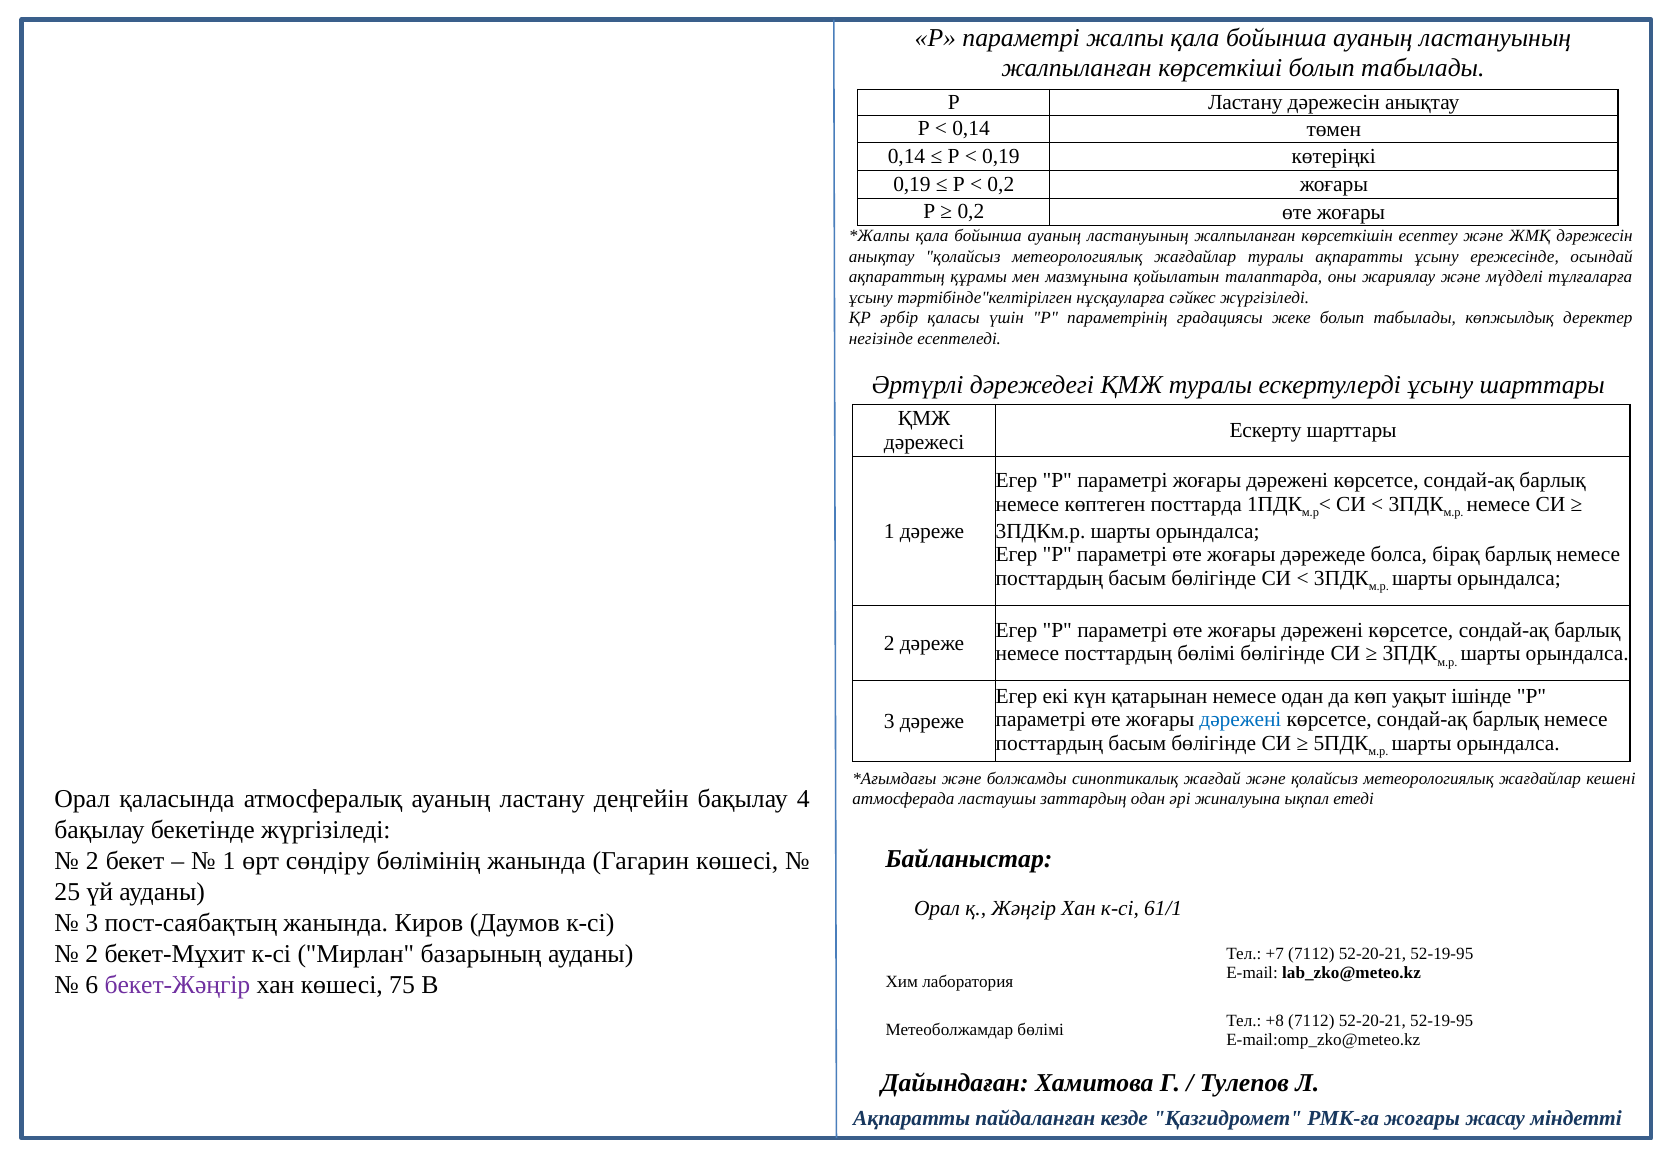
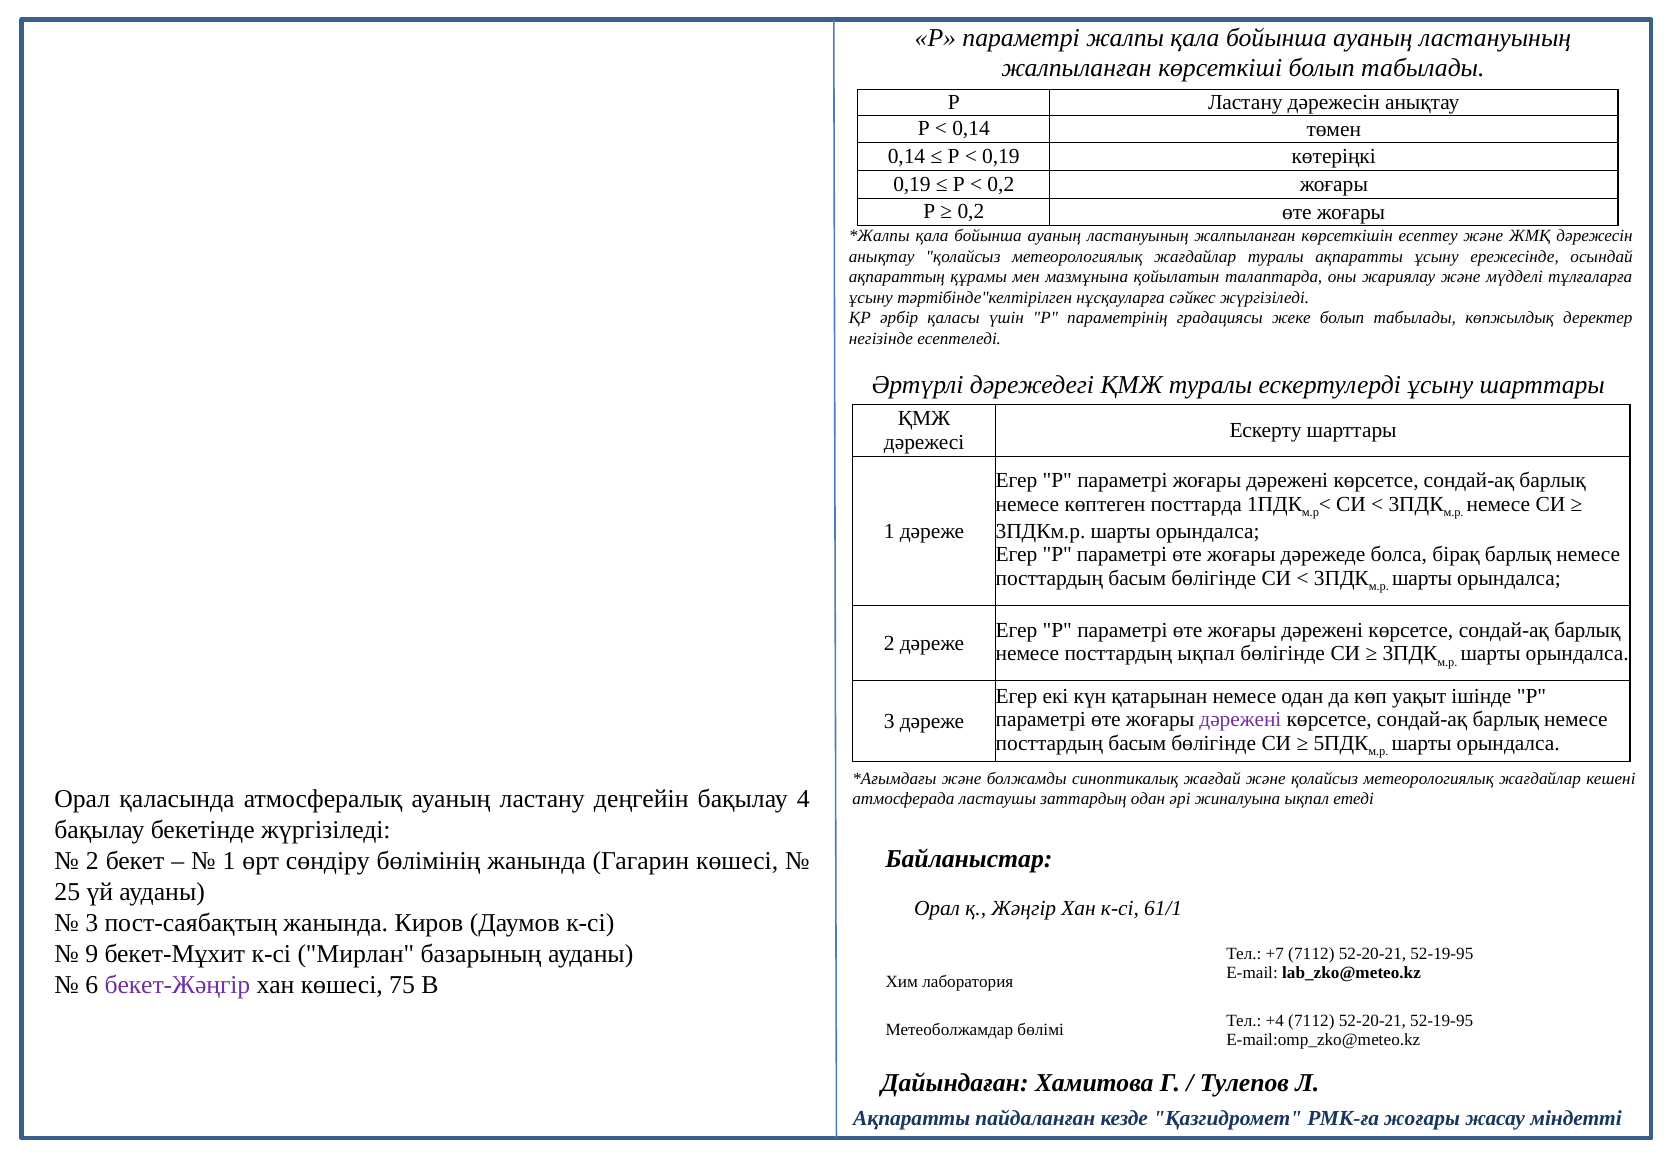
посттардың бөлімі: бөлімі -> ықпал (1206, 654)
дәрежені colour: blue -> purple (1240, 720)
2: 2 -> 9 (92, 954)
+8: +8 -> +4 (1275, 1021)
